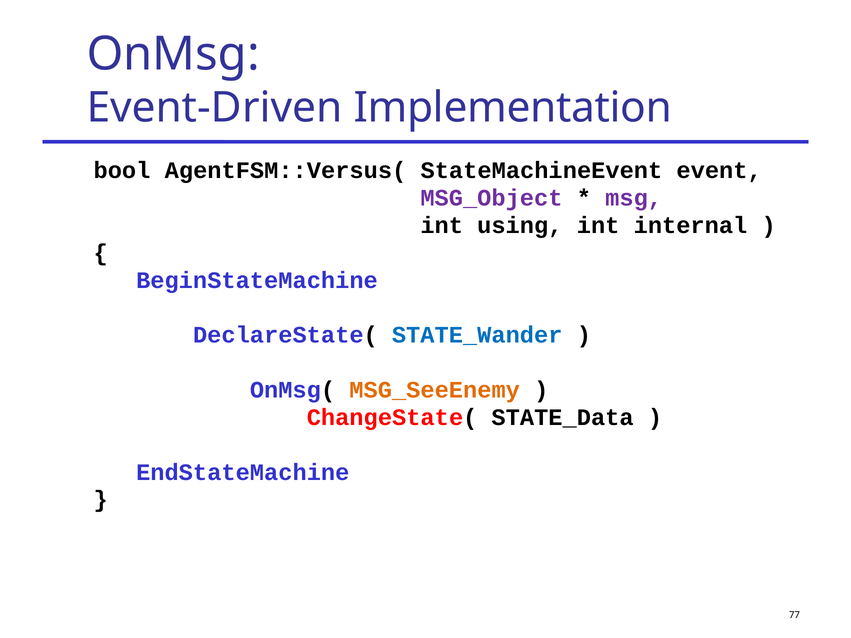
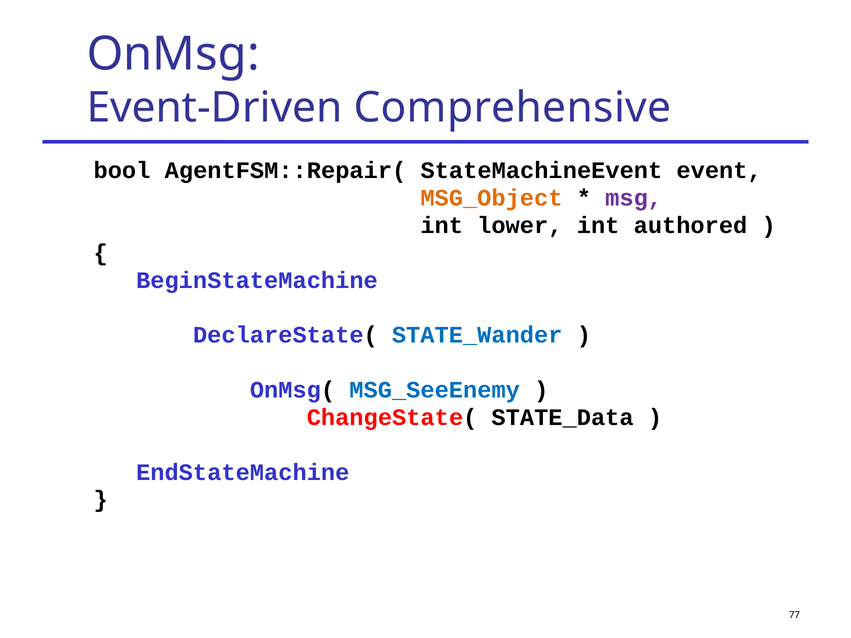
Implementation: Implementation -> Comprehensive (512, 108)
AgentFSM::Versus(: AgentFSM::Versus( -> AgentFSM::Repair( (286, 171)
MSG_Object colour: purple -> orange (491, 198)
using: using -> lower (520, 226)
internal: internal -> authored (690, 226)
MSG_SeeEnemy colour: orange -> blue (435, 390)
